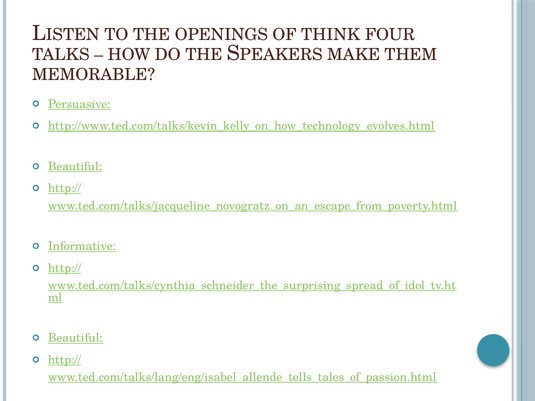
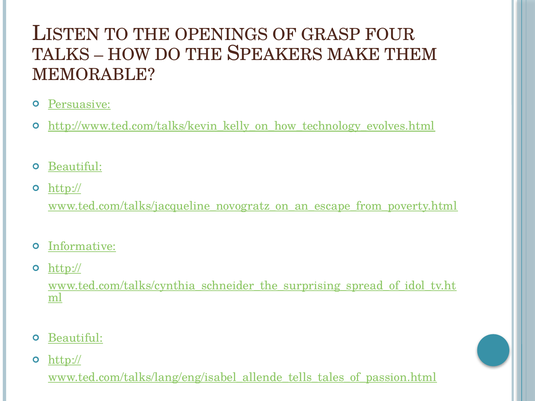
THINK: THINK -> GRASP (331, 35)
